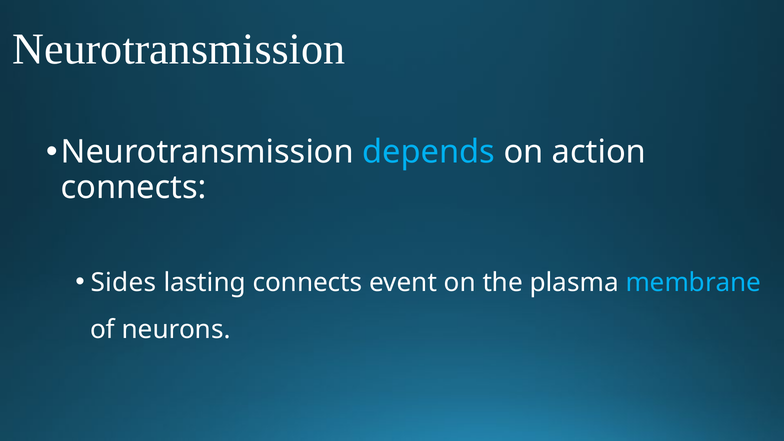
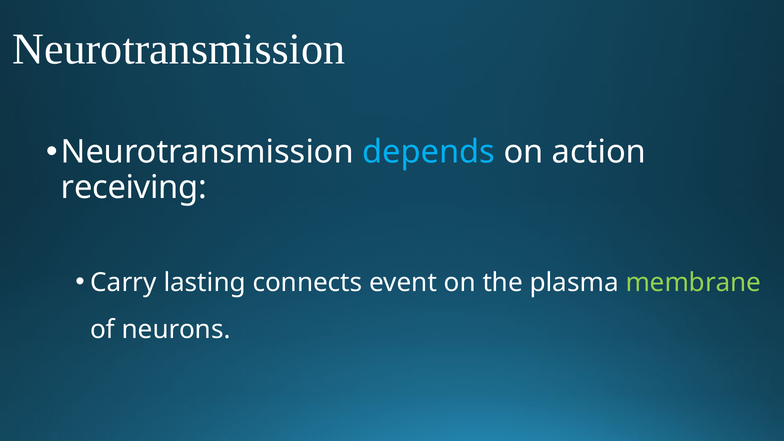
connects: connects -> receiving (134, 187)
Sides: Sides -> Carry (123, 283)
membrane colour: light blue -> light green (693, 283)
